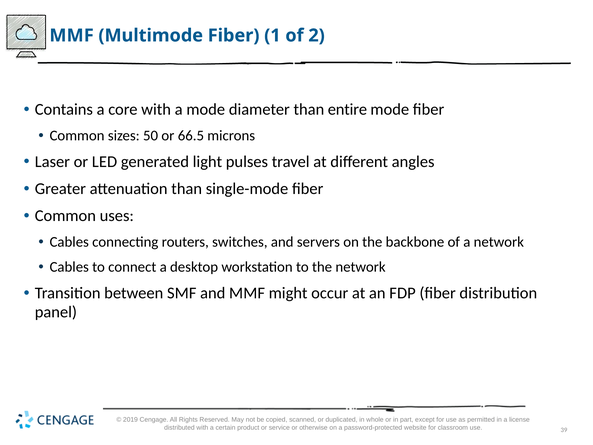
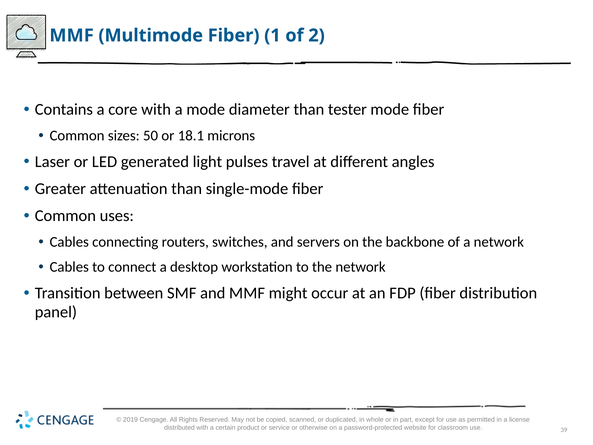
entire: entire -> tester (347, 109)
66.5: 66.5 -> 18.1 (191, 135)
